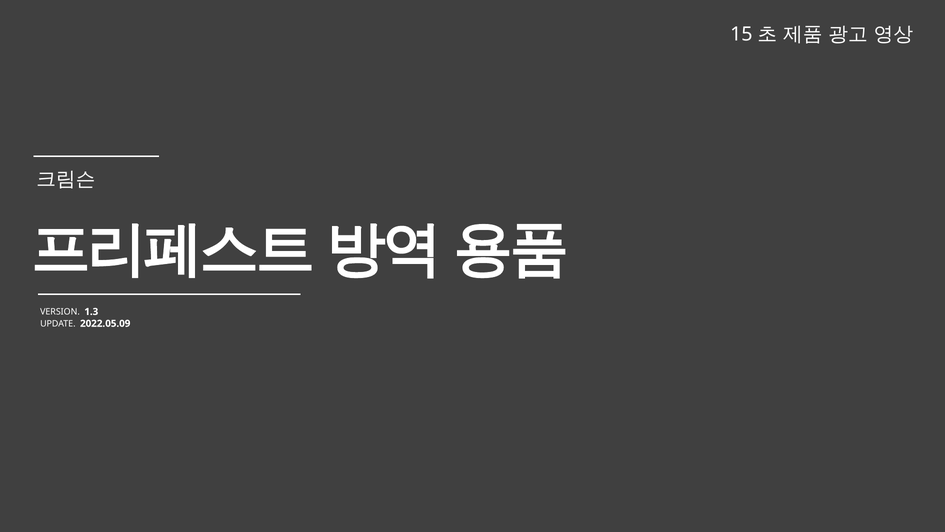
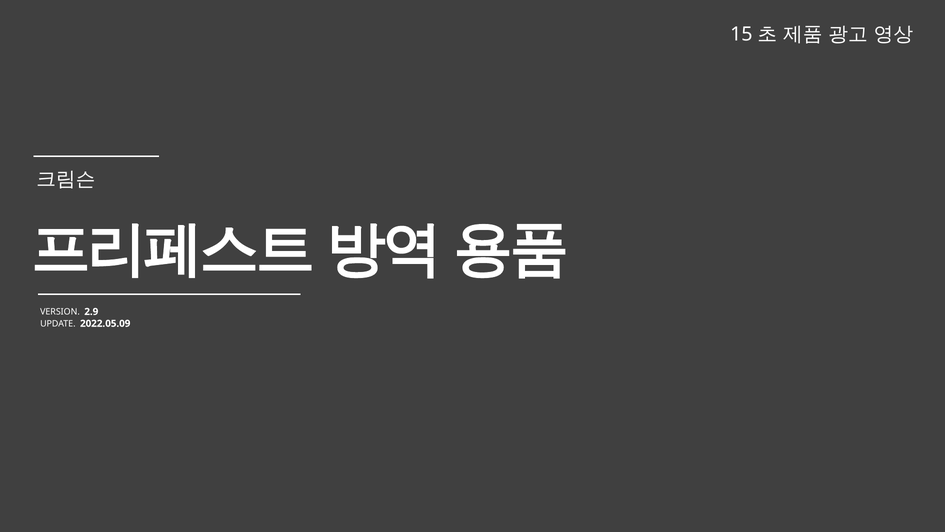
1.3: 1.3 -> 2.9 (91, 311)
